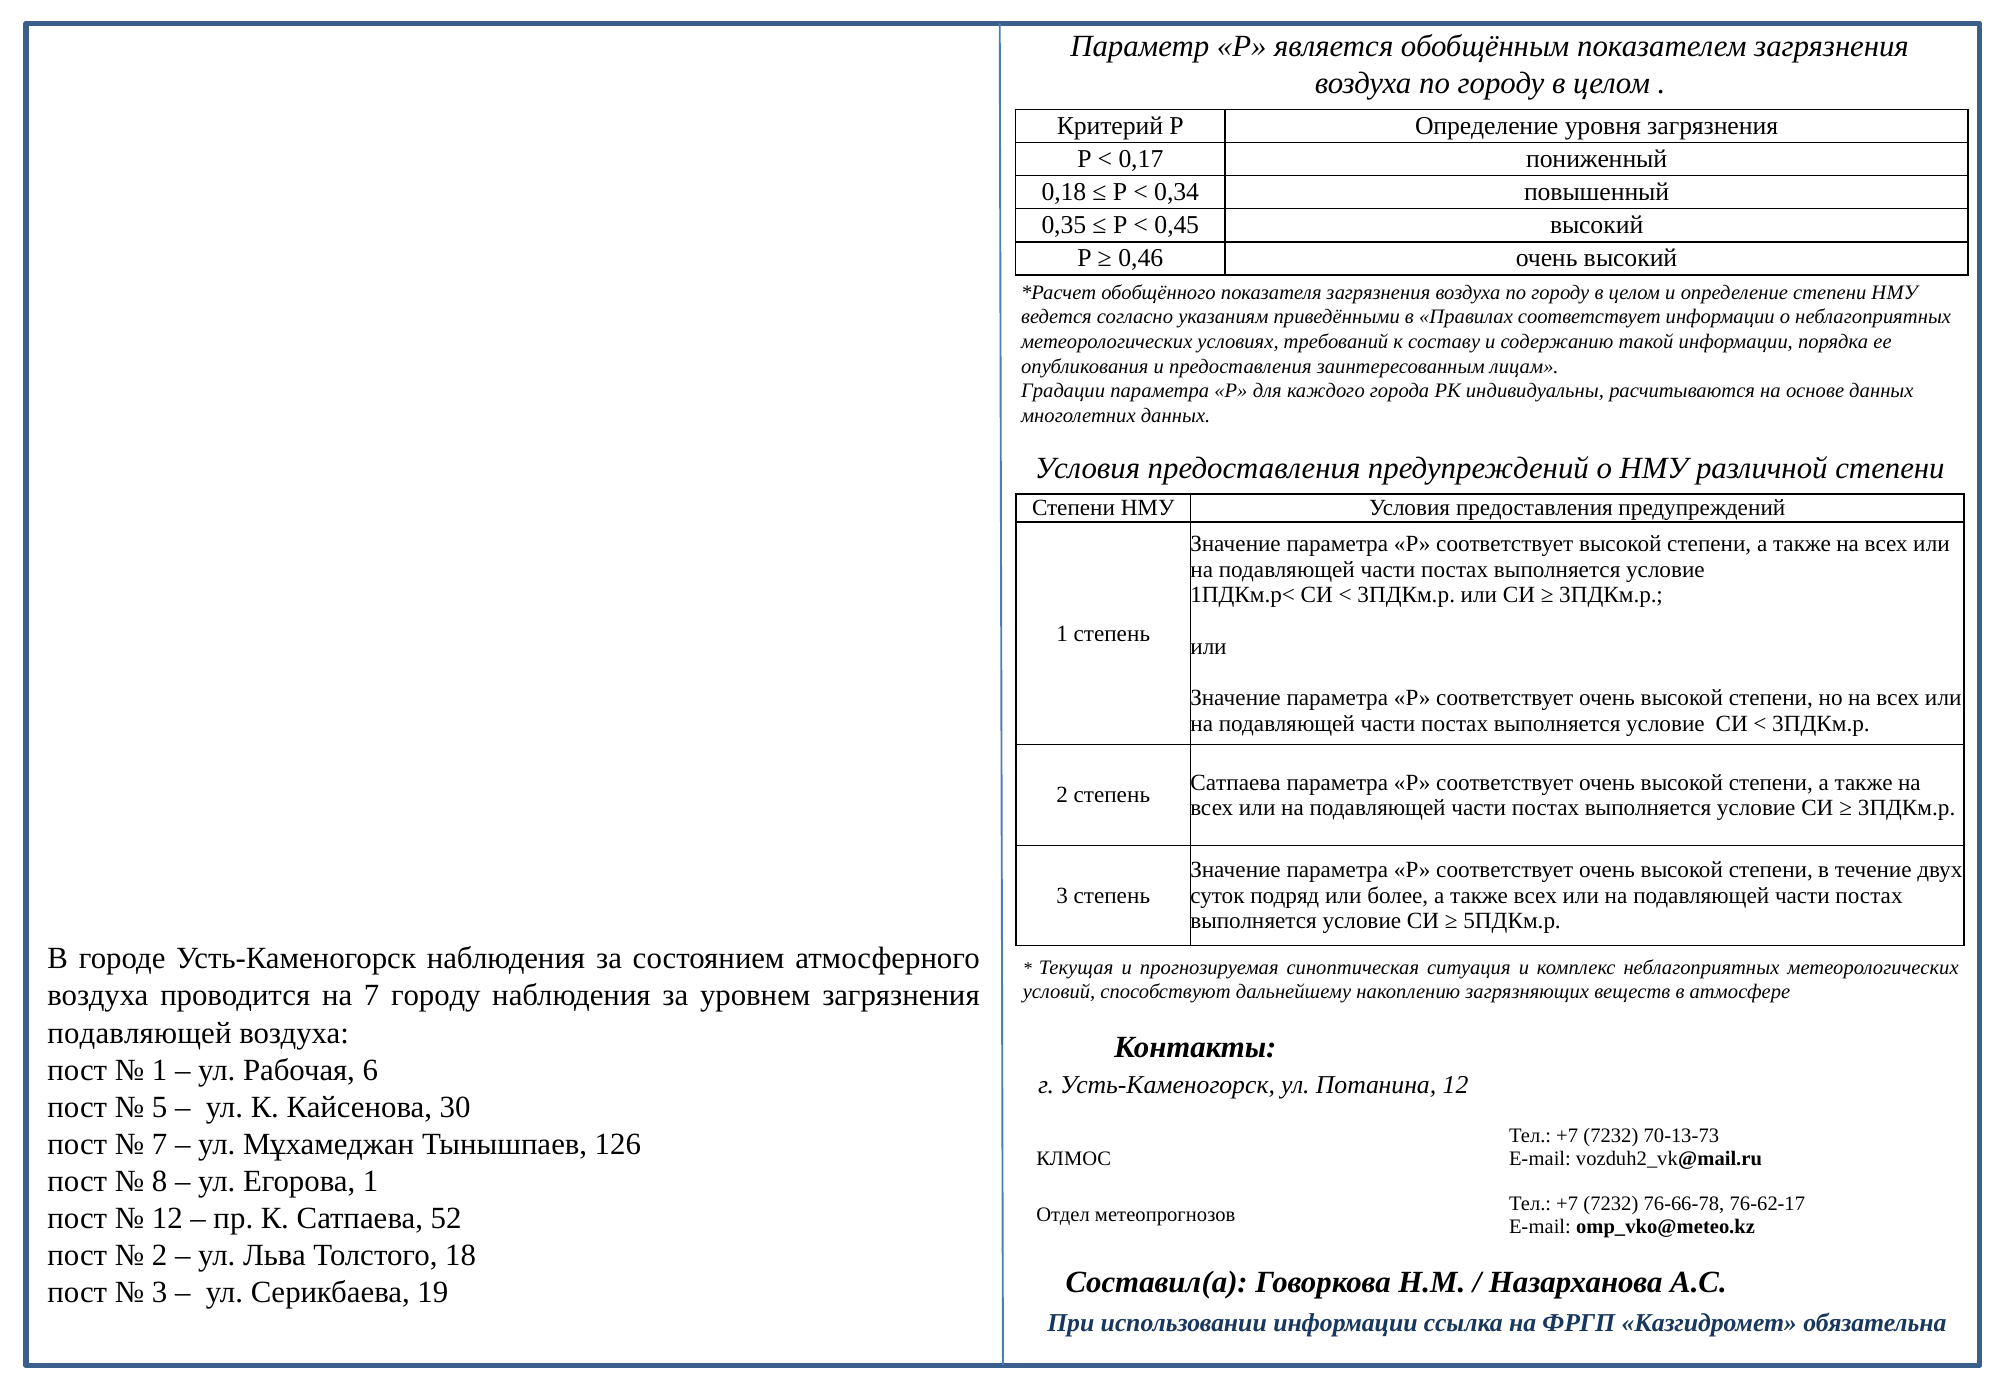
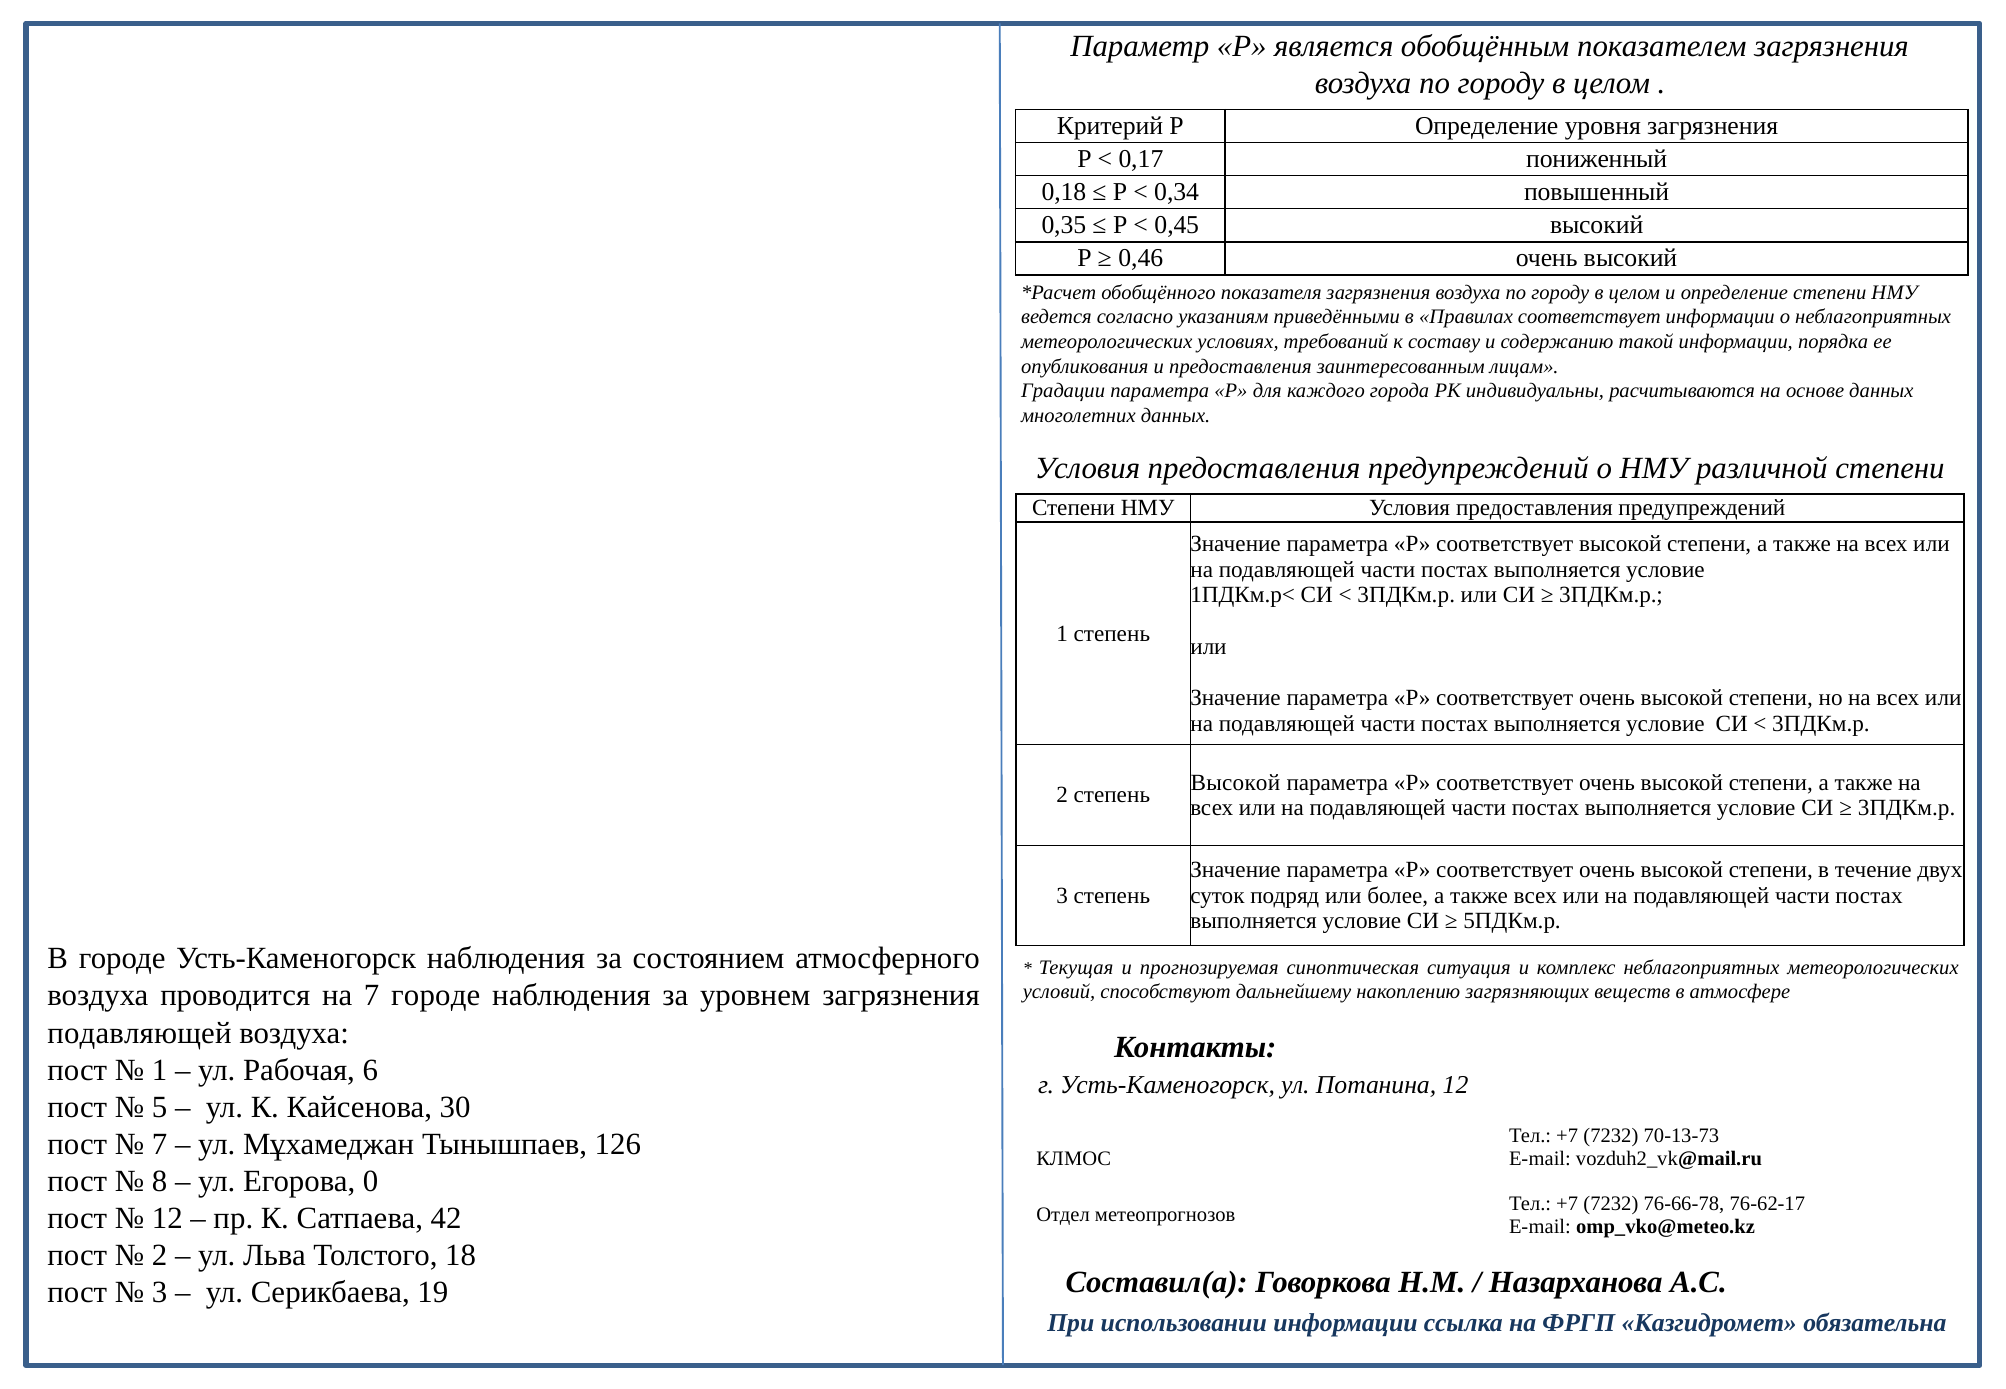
Сатпаева: Сатпаева -> Высокой (1235, 782)
7 городу: городу -> городе (436, 996)
Егорова 1: 1 -> 0 (371, 1181)
52: 52 -> 42 (446, 1218)
